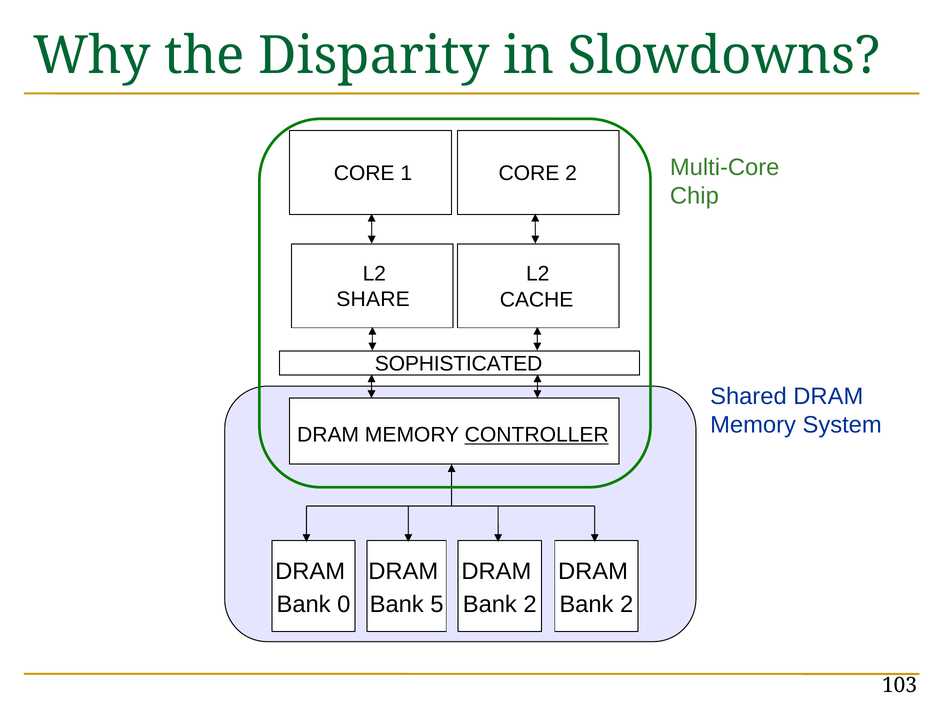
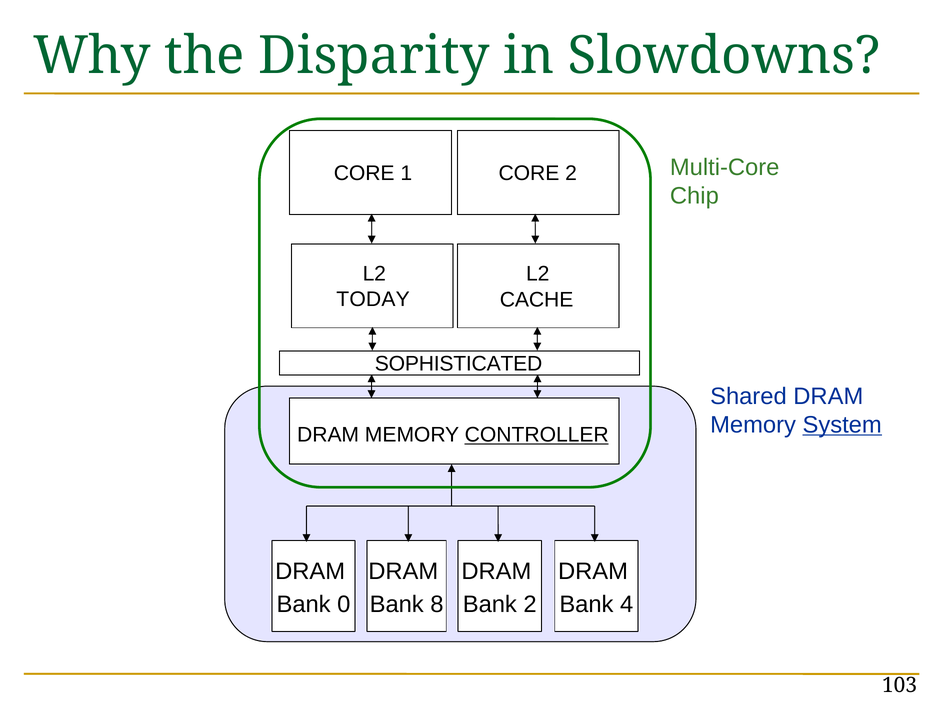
SHARE: SHARE -> TODAY (373, 300)
System underline: none -> present (842, 425)
5: 5 -> 8 (437, 605)
2: 2 -> 4 (627, 605)
